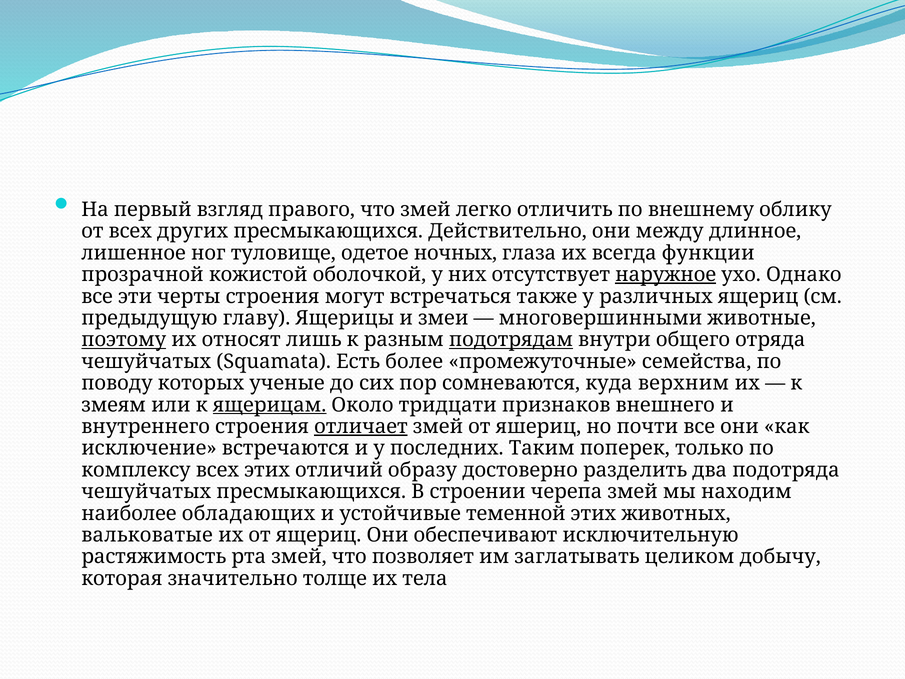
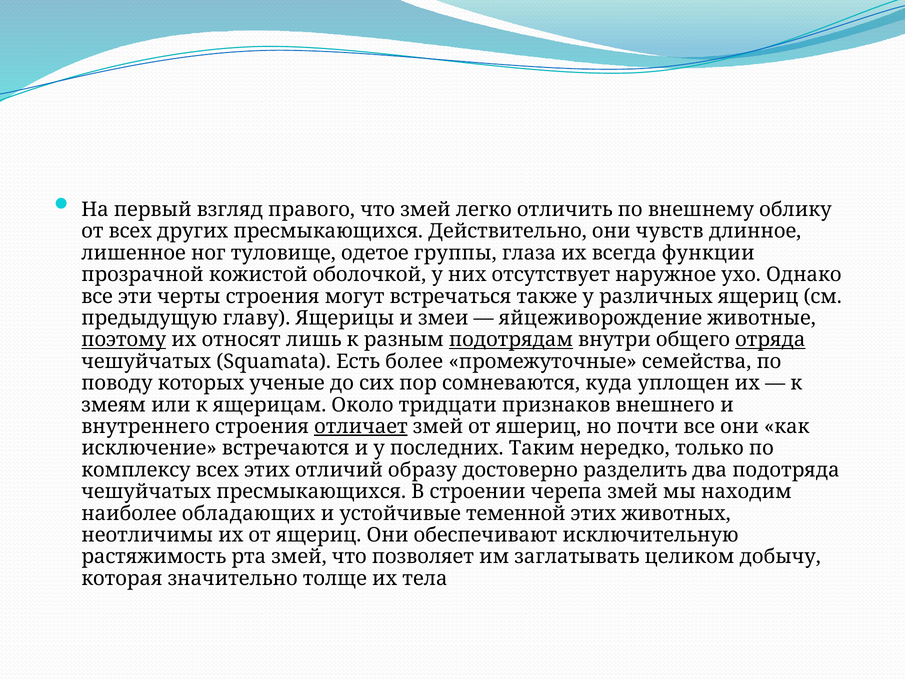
между: между -> чувств (670, 231)
ночных: ночных -> группы (455, 253)
наружное underline: present -> none (666, 275)
многовершинными: многовершинными -> яйцеживорождение (600, 318)
отряда underline: none -> present (770, 340)
верхним: верхним -> уплощен (684, 383)
ящерицам underline: present -> none (270, 405)
поперек: поперек -> нередко (625, 448)
вальковатые: вальковатые -> неотличимы (147, 535)
